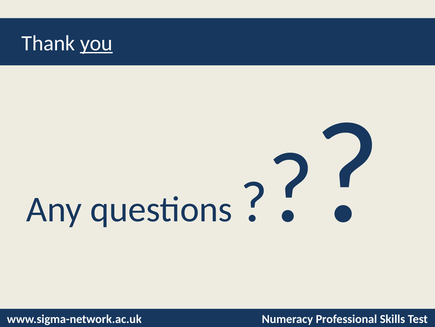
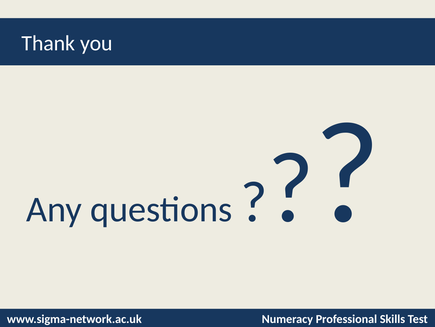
you underline: present -> none (96, 43)
